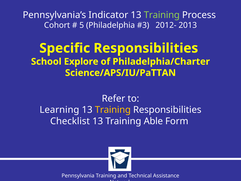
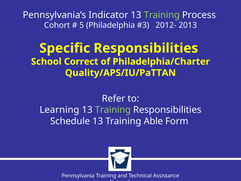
Explore: Explore -> Correct (81, 61)
Science/APS/IU/PaTTAN: Science/APS/IU/PaTTAN -> Quality/APS/IU/PaTTAN (120, 73)
Training colour: yellow -> light green (113, 110)
Checklist: Checklist -> Schedule (70, 121)
